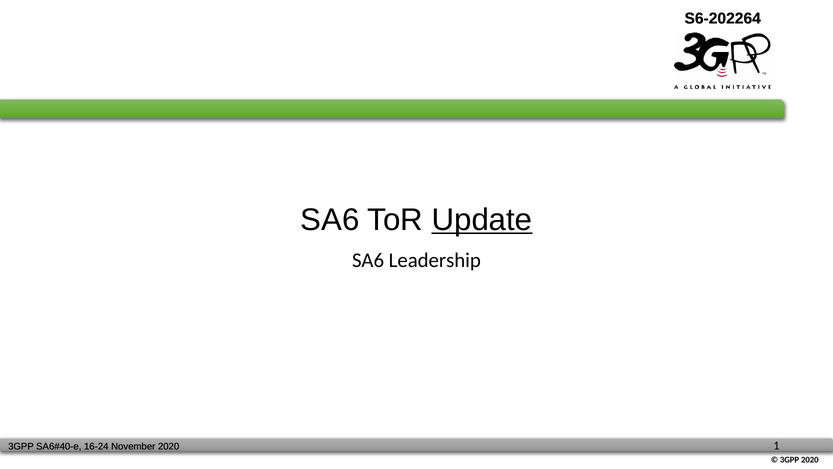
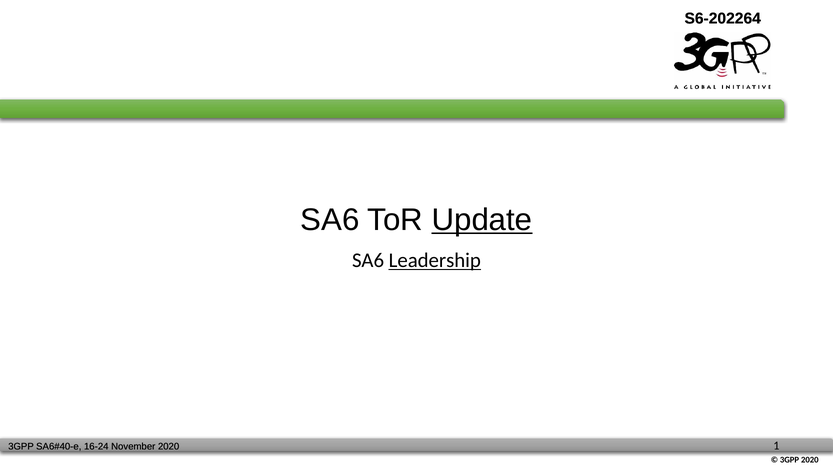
Leadership underline: none -> present (435, 260)
